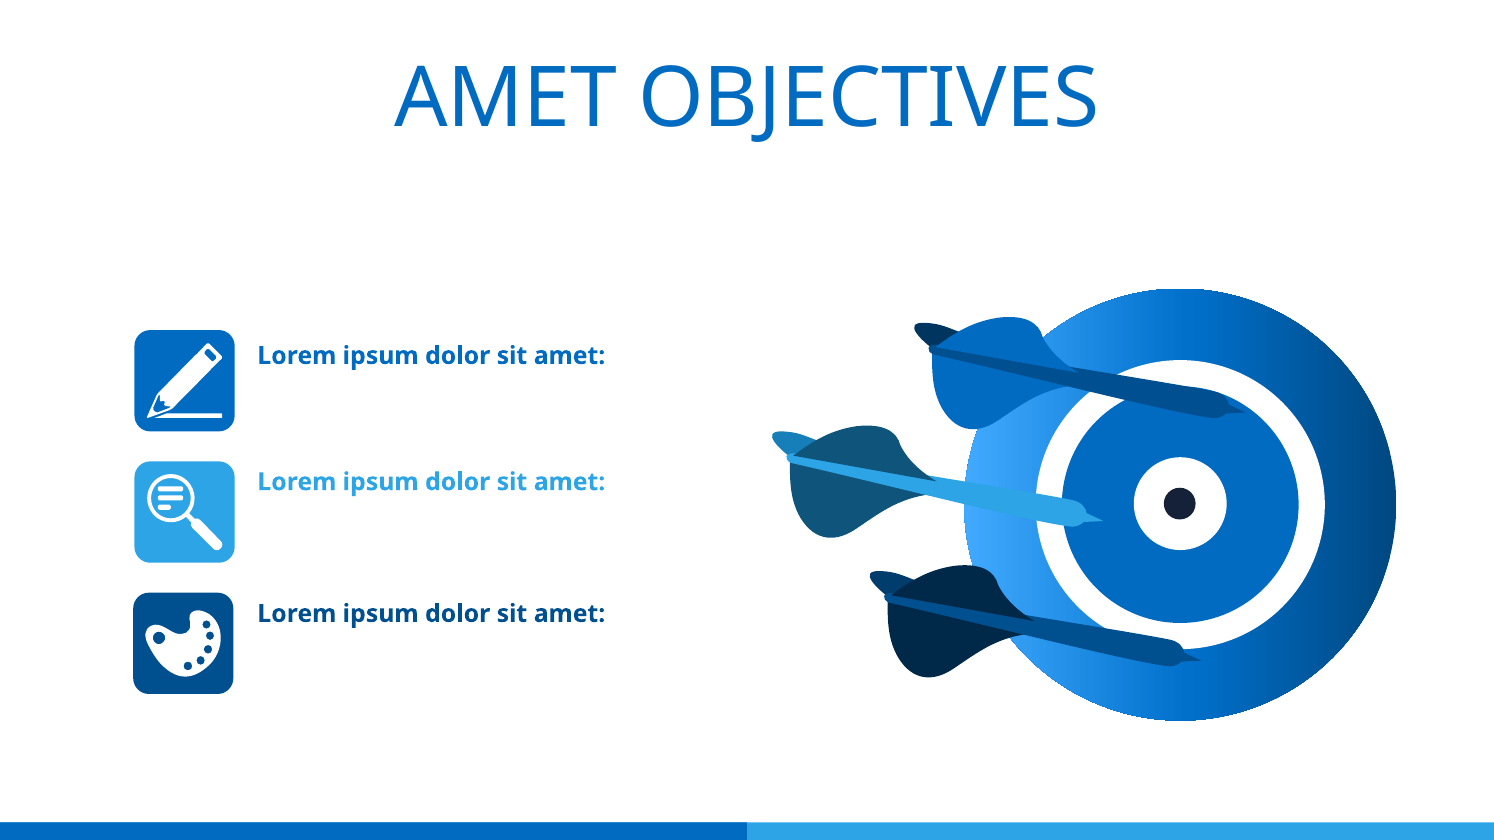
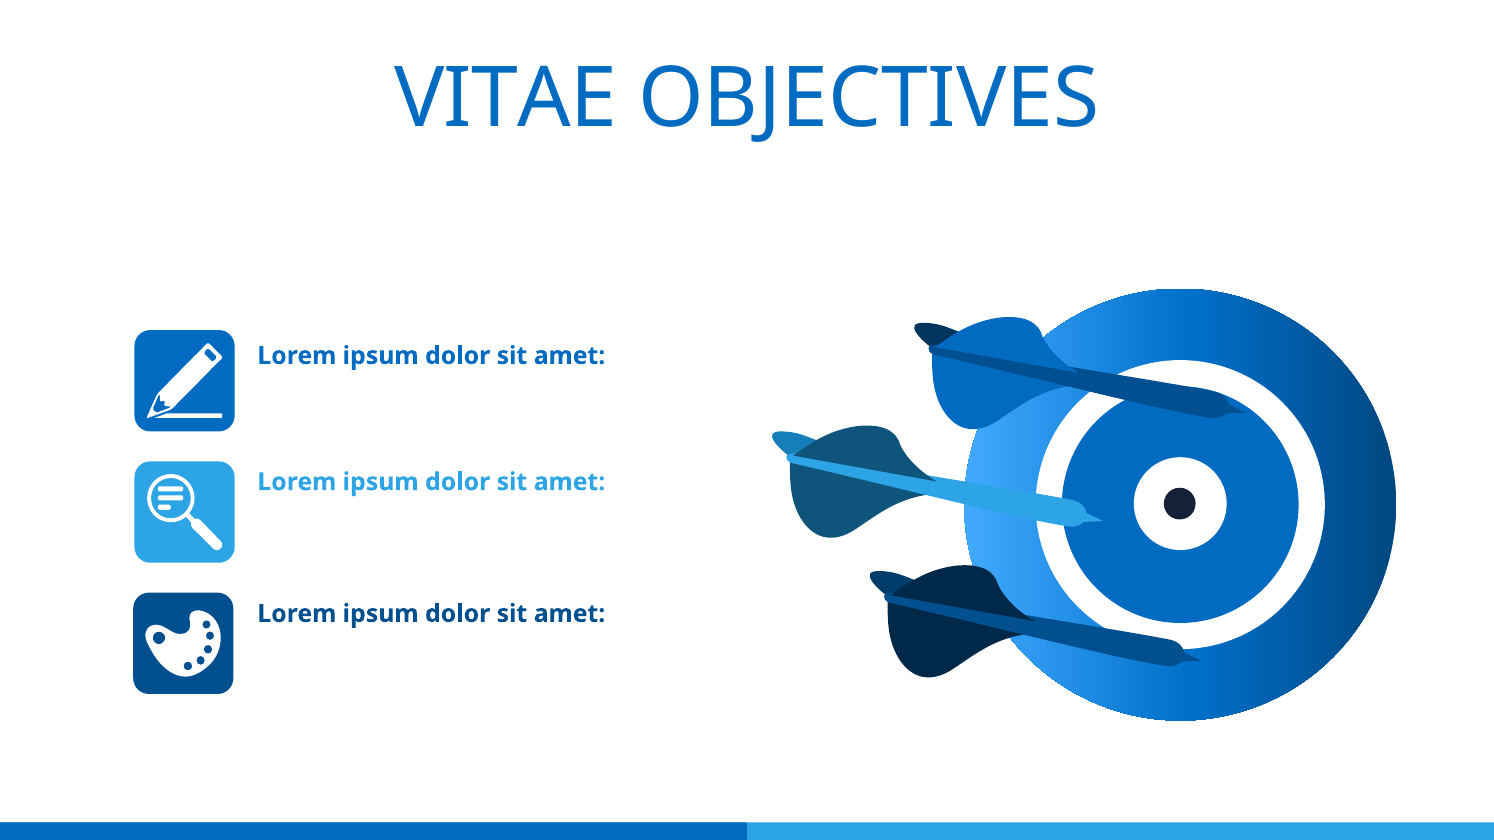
AMET: AMET -> VITAE (506, 99)
